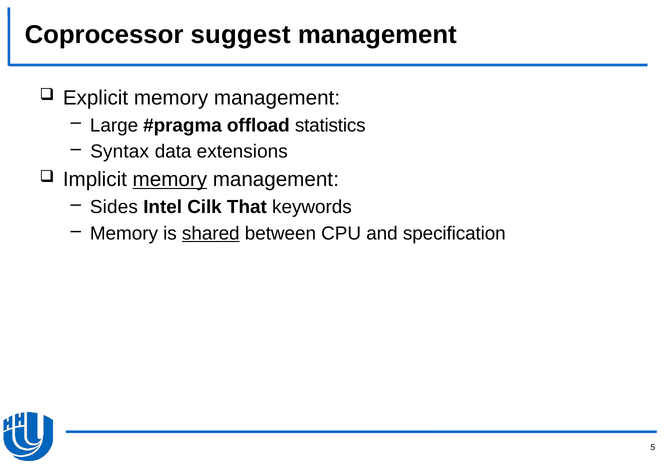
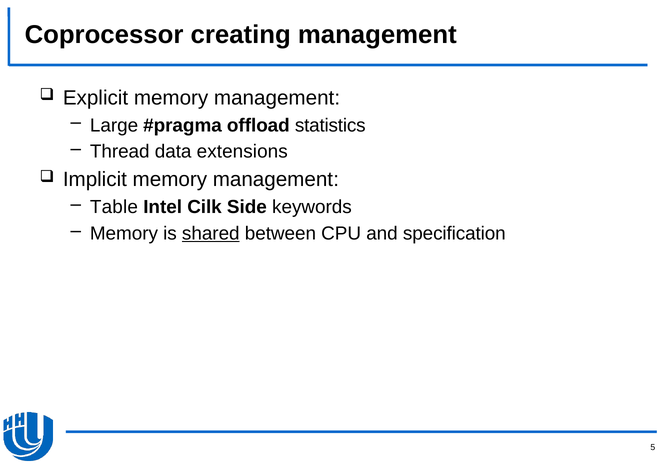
suggest: suggest -> creating (241, 35)
Syntax: Syntax -> Thread (120, 152)
memory underline: present -> none (170, 180)
Sides: Sides -> Table (114, 207)
That: That -> Side (247, 207)
